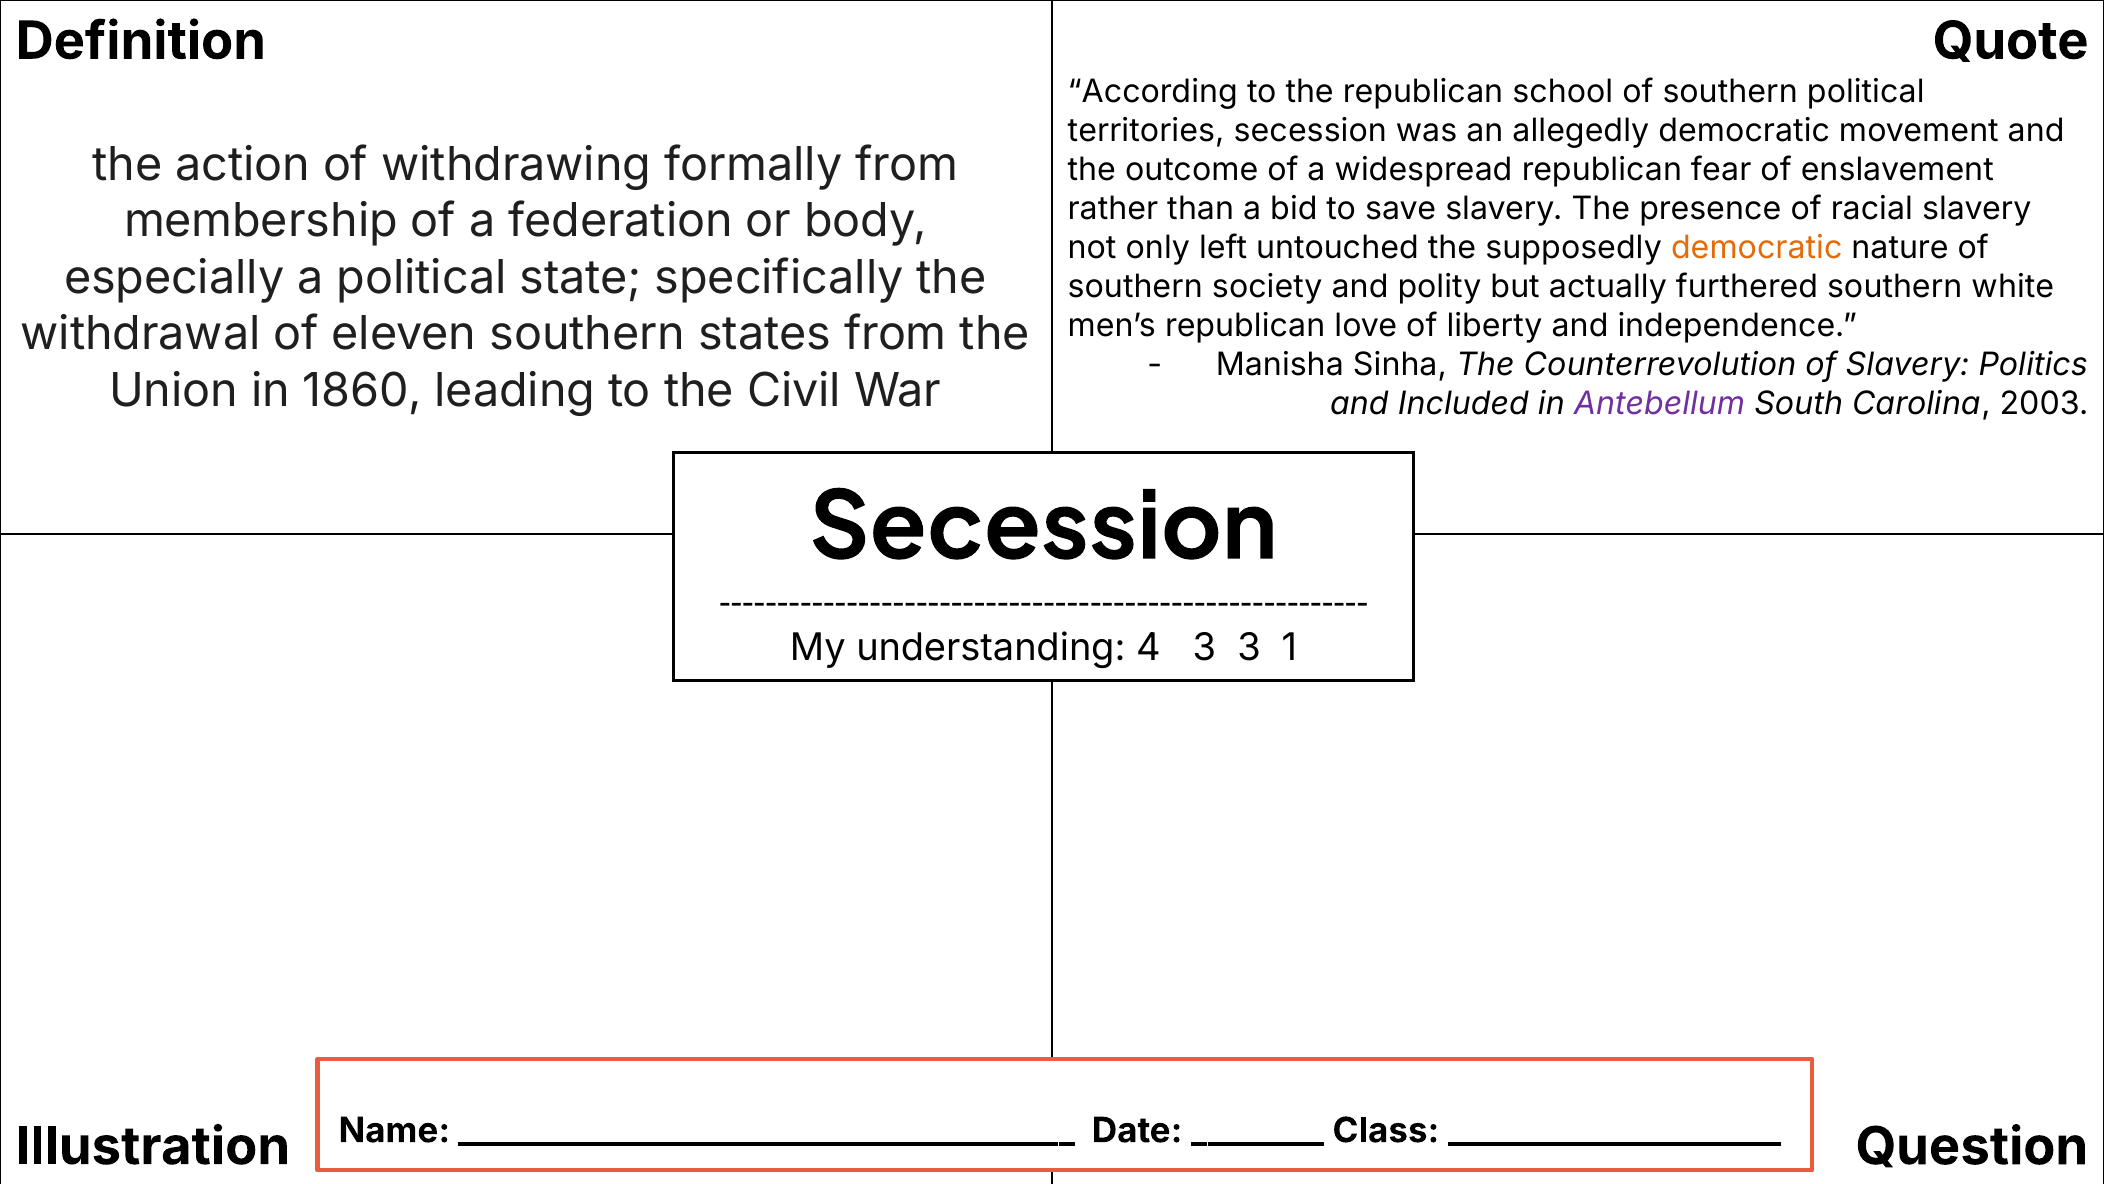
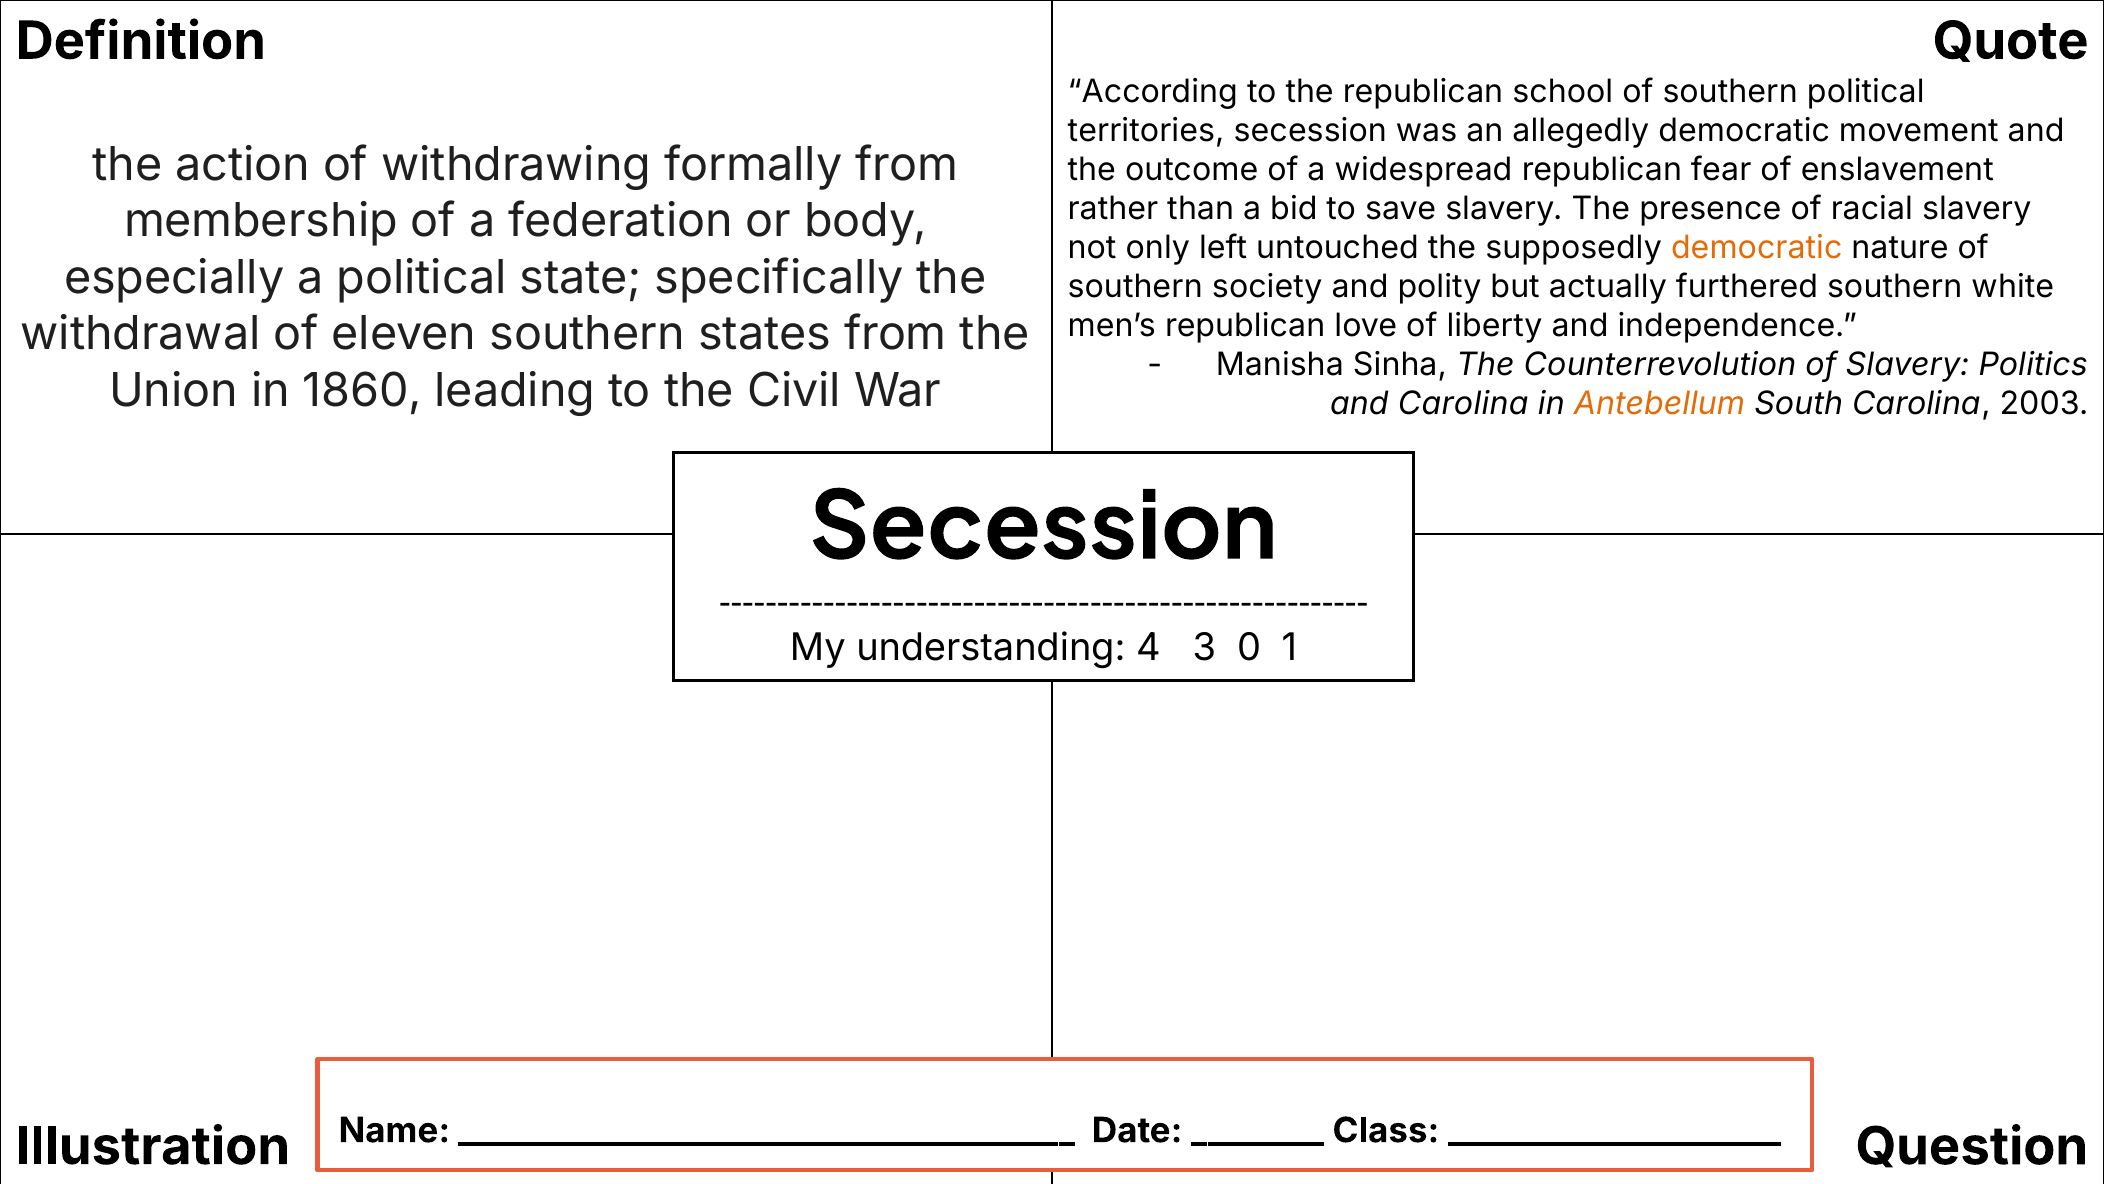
and Included: Included -> Carolina (1463, 403)
Antebellum colour: purple -> orange (1659, 403)
3 3: 3 -> 0 (1249, 648)
